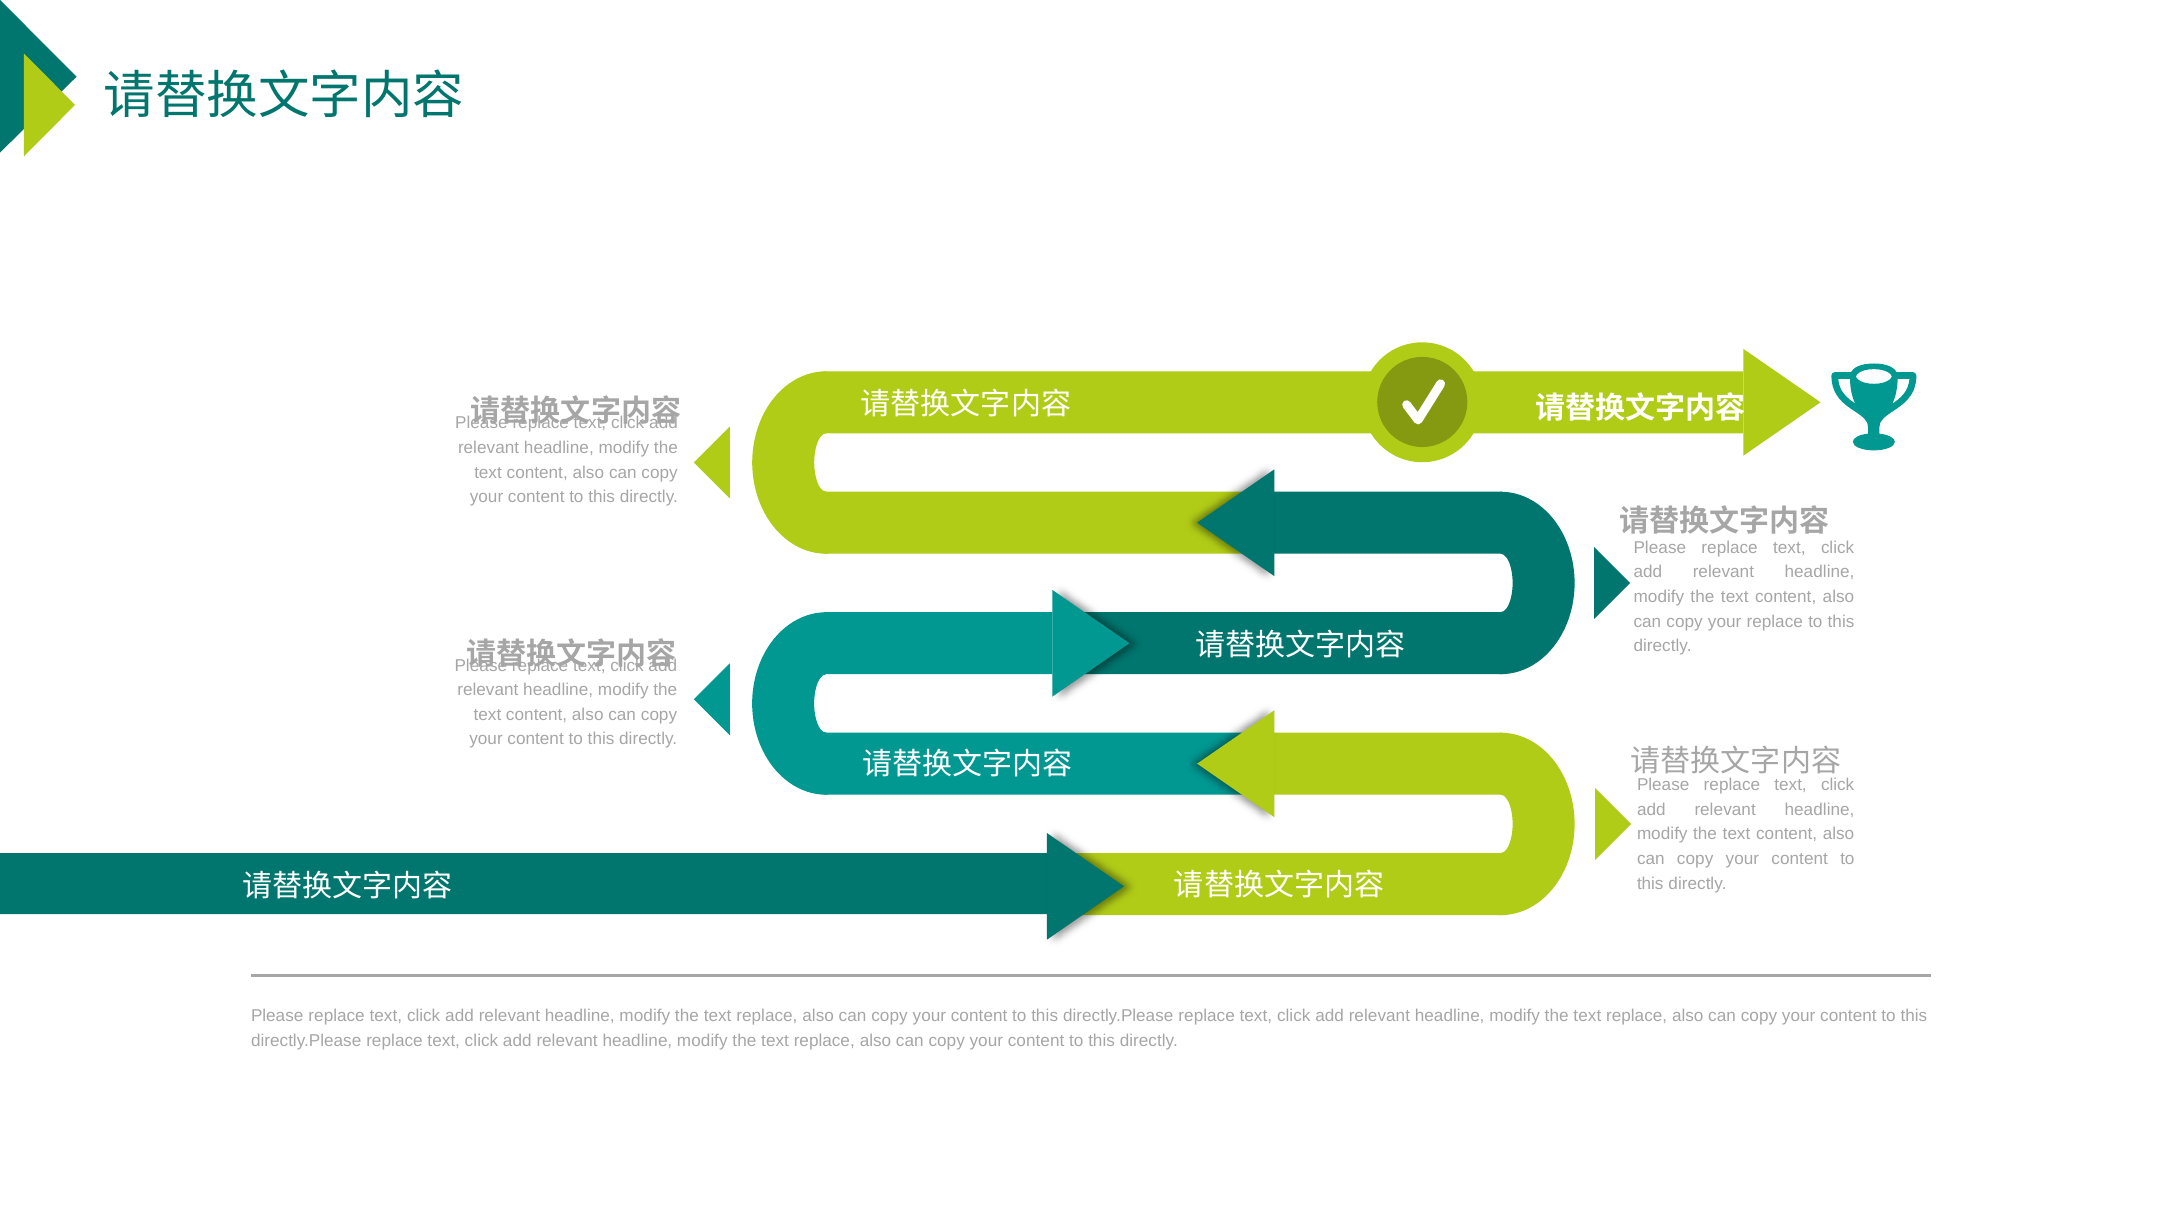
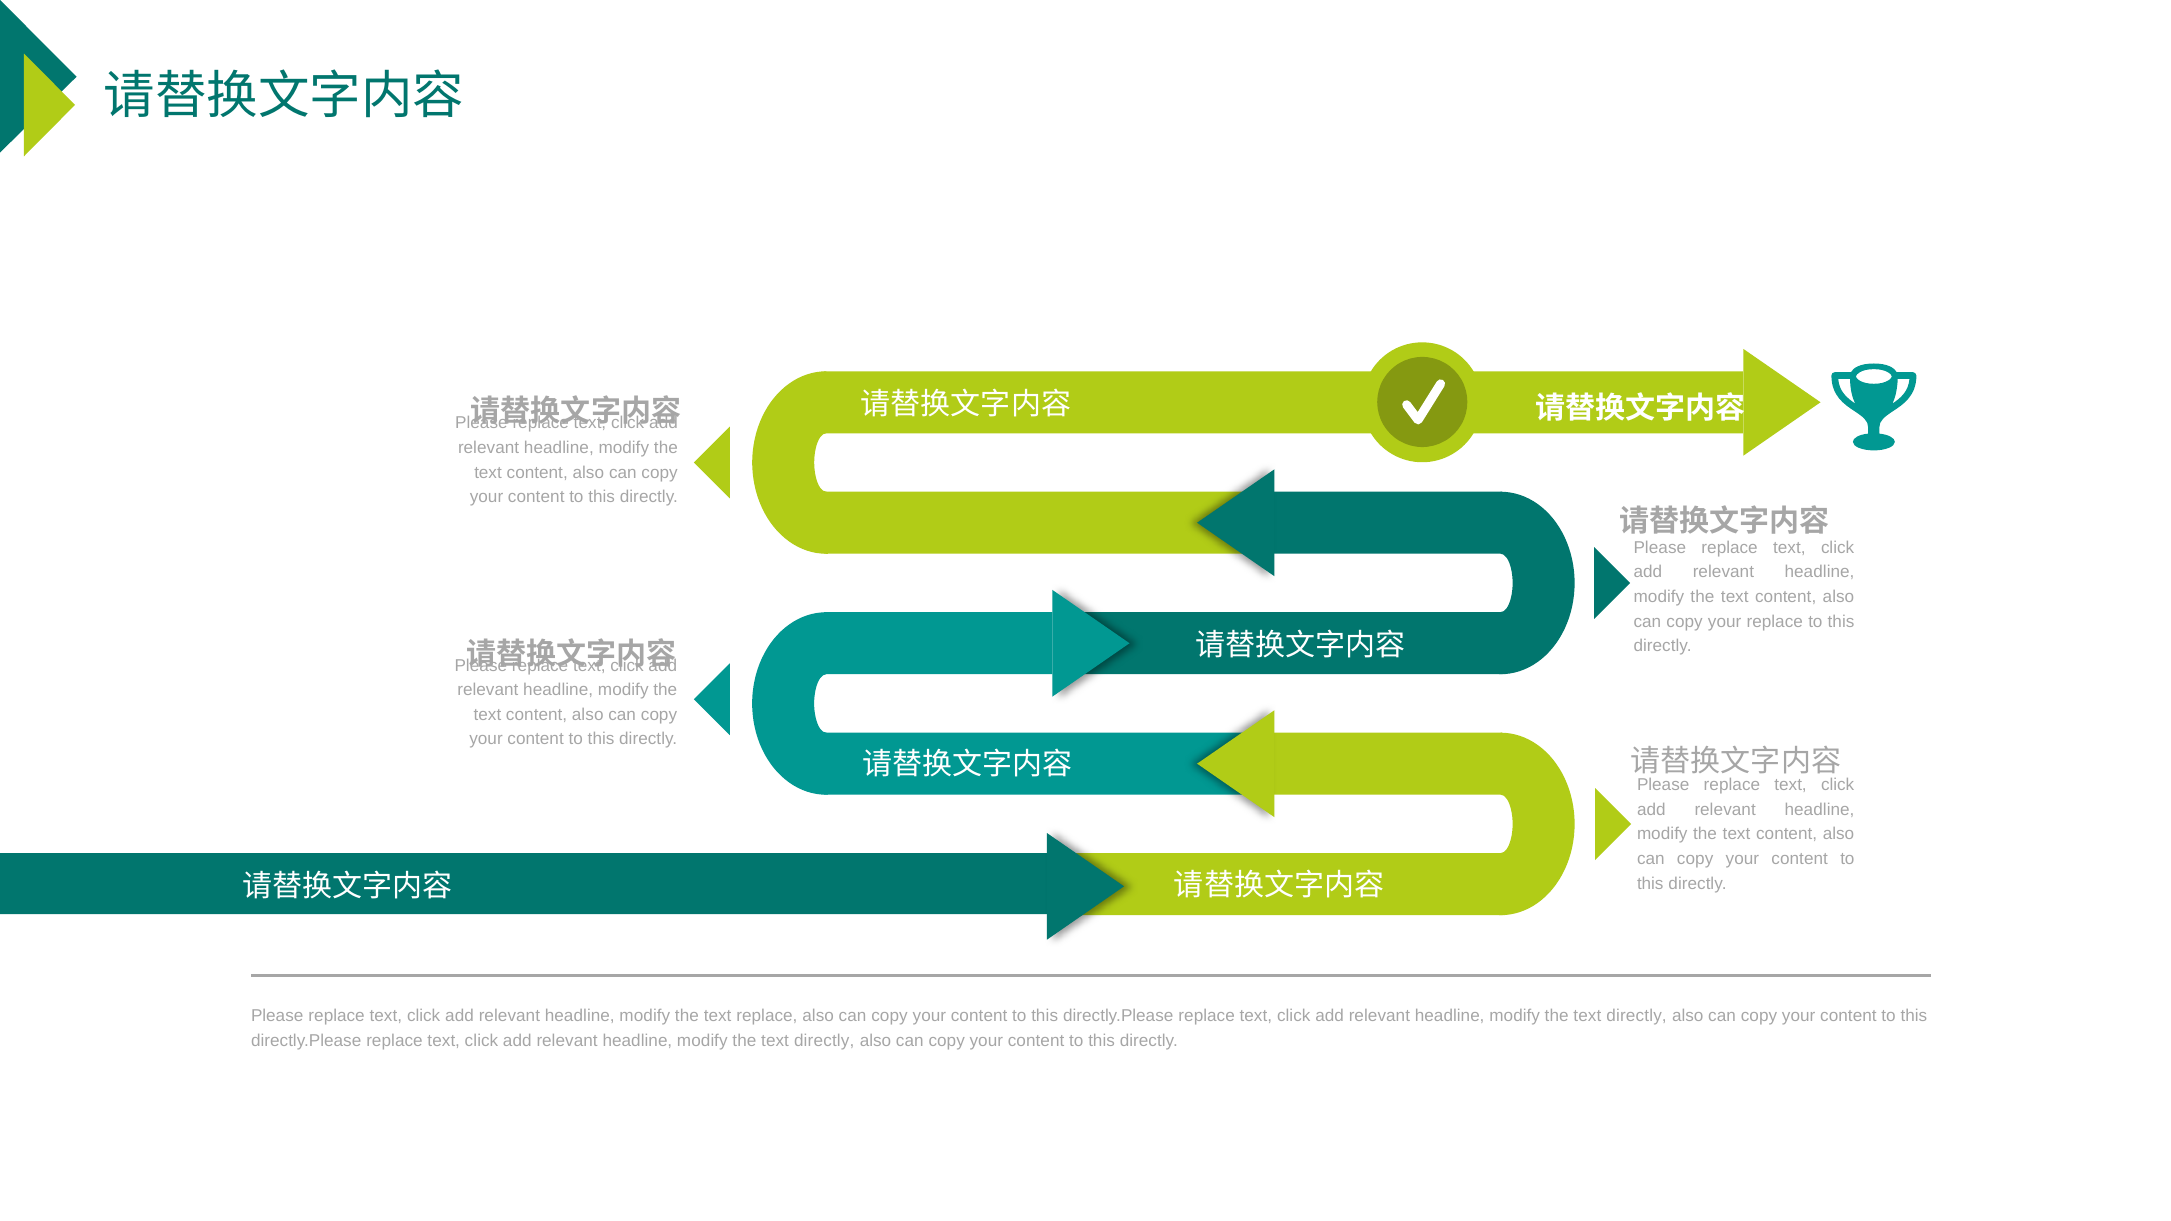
replace: replace -> directly (1637, 1016)
replace: replace -> directly (824, 1041)
